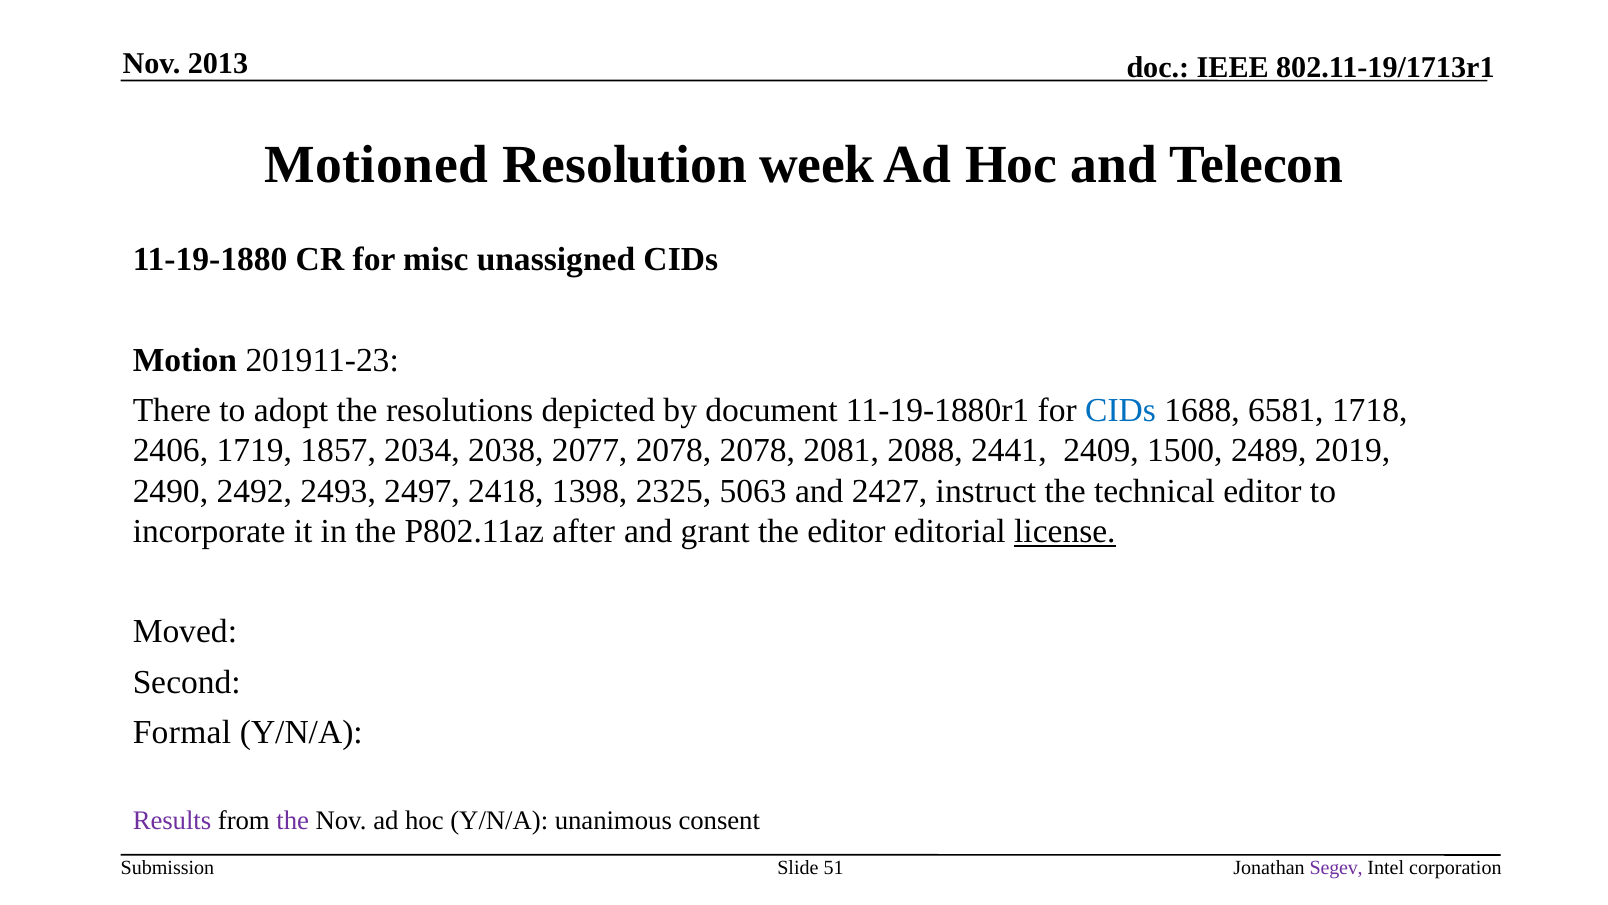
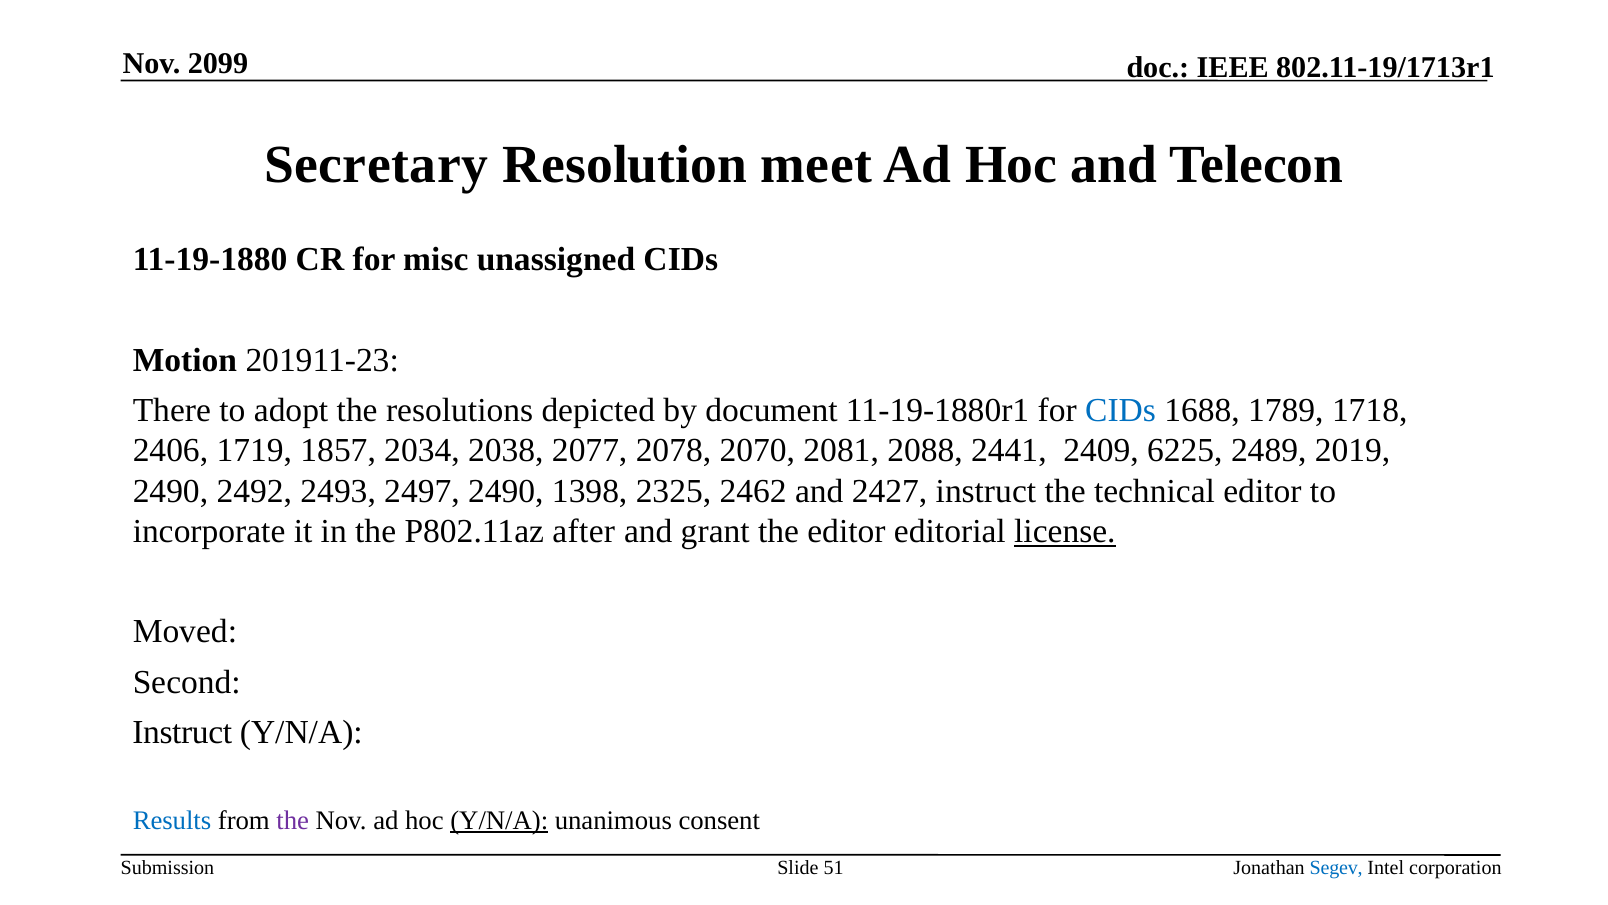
2013: 2013 -> 2099 (218, 64)
Motioned: Motioned -> Secretary (376, 164)
week: week -> meet (816, 164)
6581: 6581 -> 1789 (1286, 410)
2078 2078: 2078 -> 2070 (757, 451)
1500: 1500 -> 6225 (1185, 451)
2497 2418: 2418 -> 2490 (506, 491)
5063: 5063 -> 2462 (753, 491)
Formal: Formal -> Instruct (182, 732)
Results colour: purple -> blue (172, 820)
Y/N/A underline: none -> present (499, 820)
Segev colour: purple -> blue (1336, 867)
